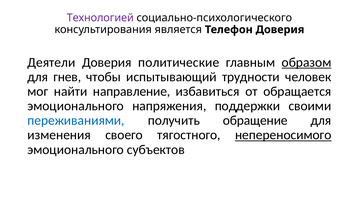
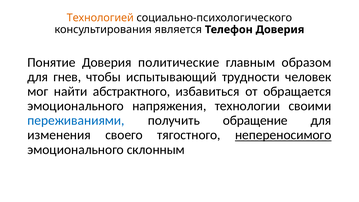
Технологией colour: purple -> orange (100, 18)
Деятели: Деятели -> Понятие (51, 62)
образом underline: present -> none (307, 62)
направление: направление -> абстрактного (132, 91)
поддержки: поддержки -> технологии (247, 106)
субъектов: субъектов -> склонным (156, 150)
